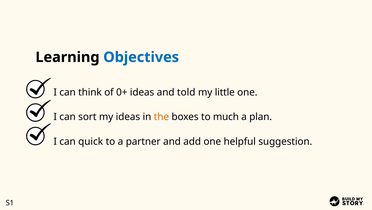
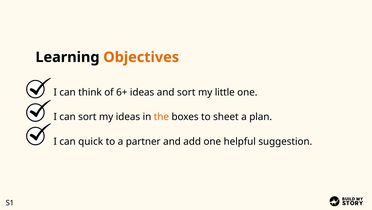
Objectives colour: blue -> orange (141, 57)
0+: 0+ -> 6+ (122, 92)
and told: told -> sort (186, 92)
much: much -> sheet (226, 117)
